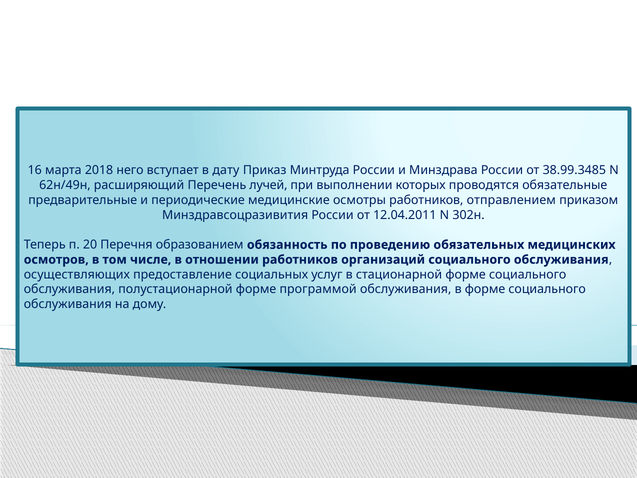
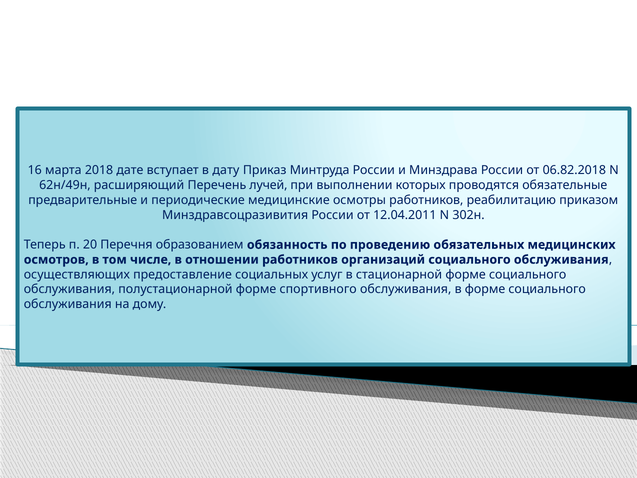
него: него -> дате (130, 170)
38.99.3485: 38.99.3485 -> 06.82.2018 (574, 170)
отправлением: отправлением -> реабилитацию (511, 200)
программой: программой -> спортивного (318, 289)
